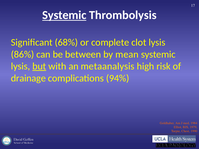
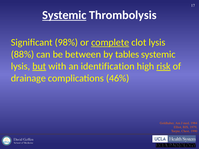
68%: 68% -> 98% (66, 42)
complete underline: none -> present (110, 42)
86%: 86% -> 88% (23, 54)
mean: mean -> tables (127, 54)
metaanalysis: metaanalysis -> identification (108, 66)
risk underline: none -> present (164, 66)
94%: 94% -> 46% (118, 78)
